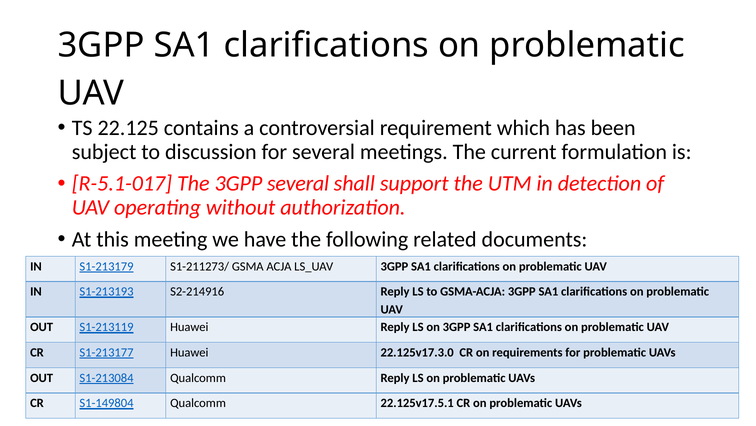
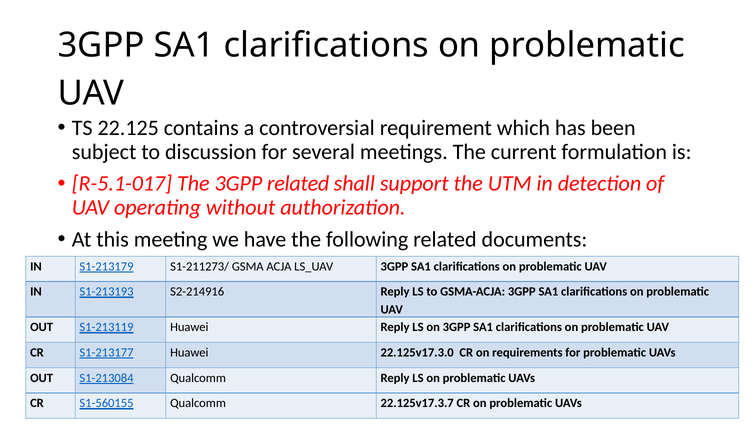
3GPP several: several -> related (298, 183)
S1-149804: S1-149804 -> S1-560155 (107, 402)
22.125v17.5.1: 22.125v17.5.1 -> 22.125v17.3.7 (417, 402)
